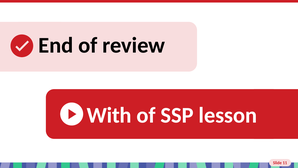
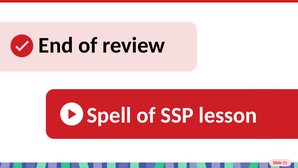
With: With -> Spell (109, 115)
